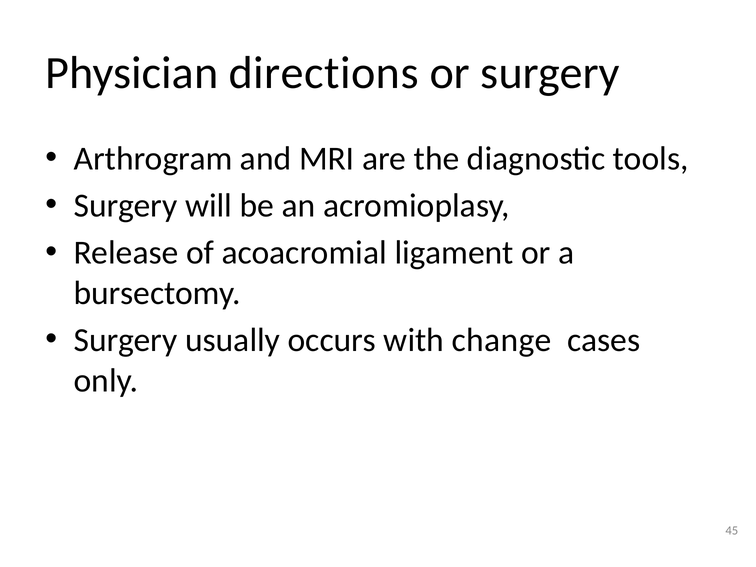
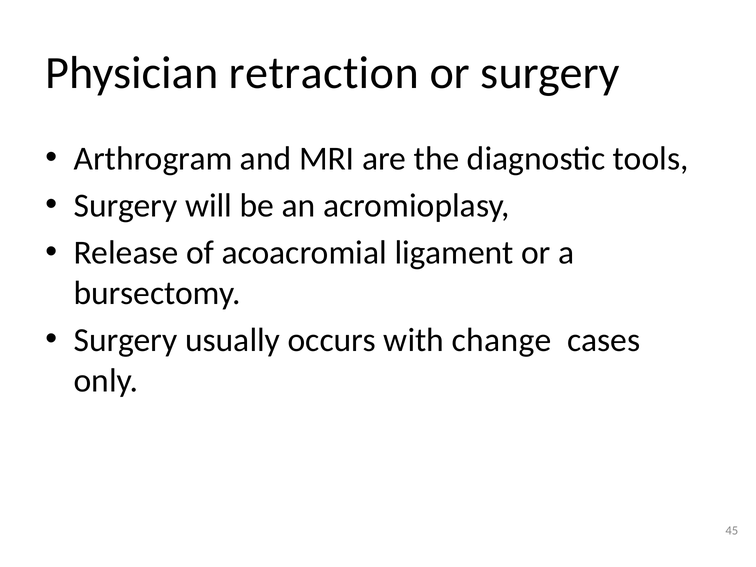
directions: directions -> retraction (324, 73)
